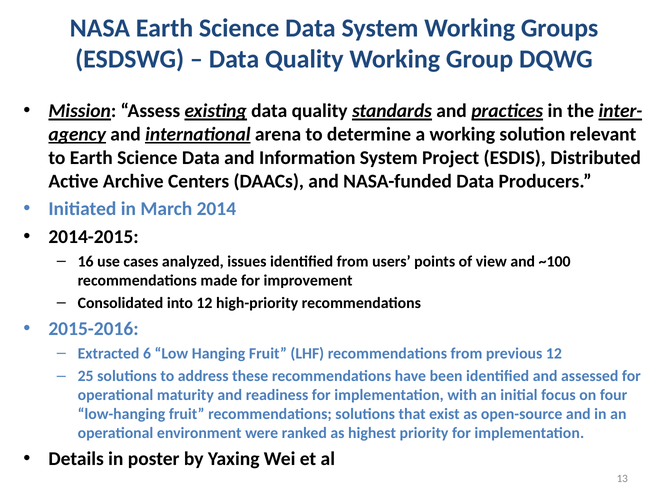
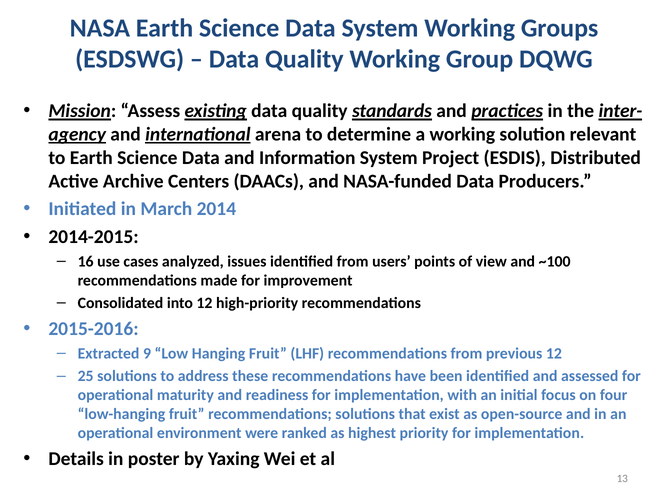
6: 6 -> 9 (147, 353)
